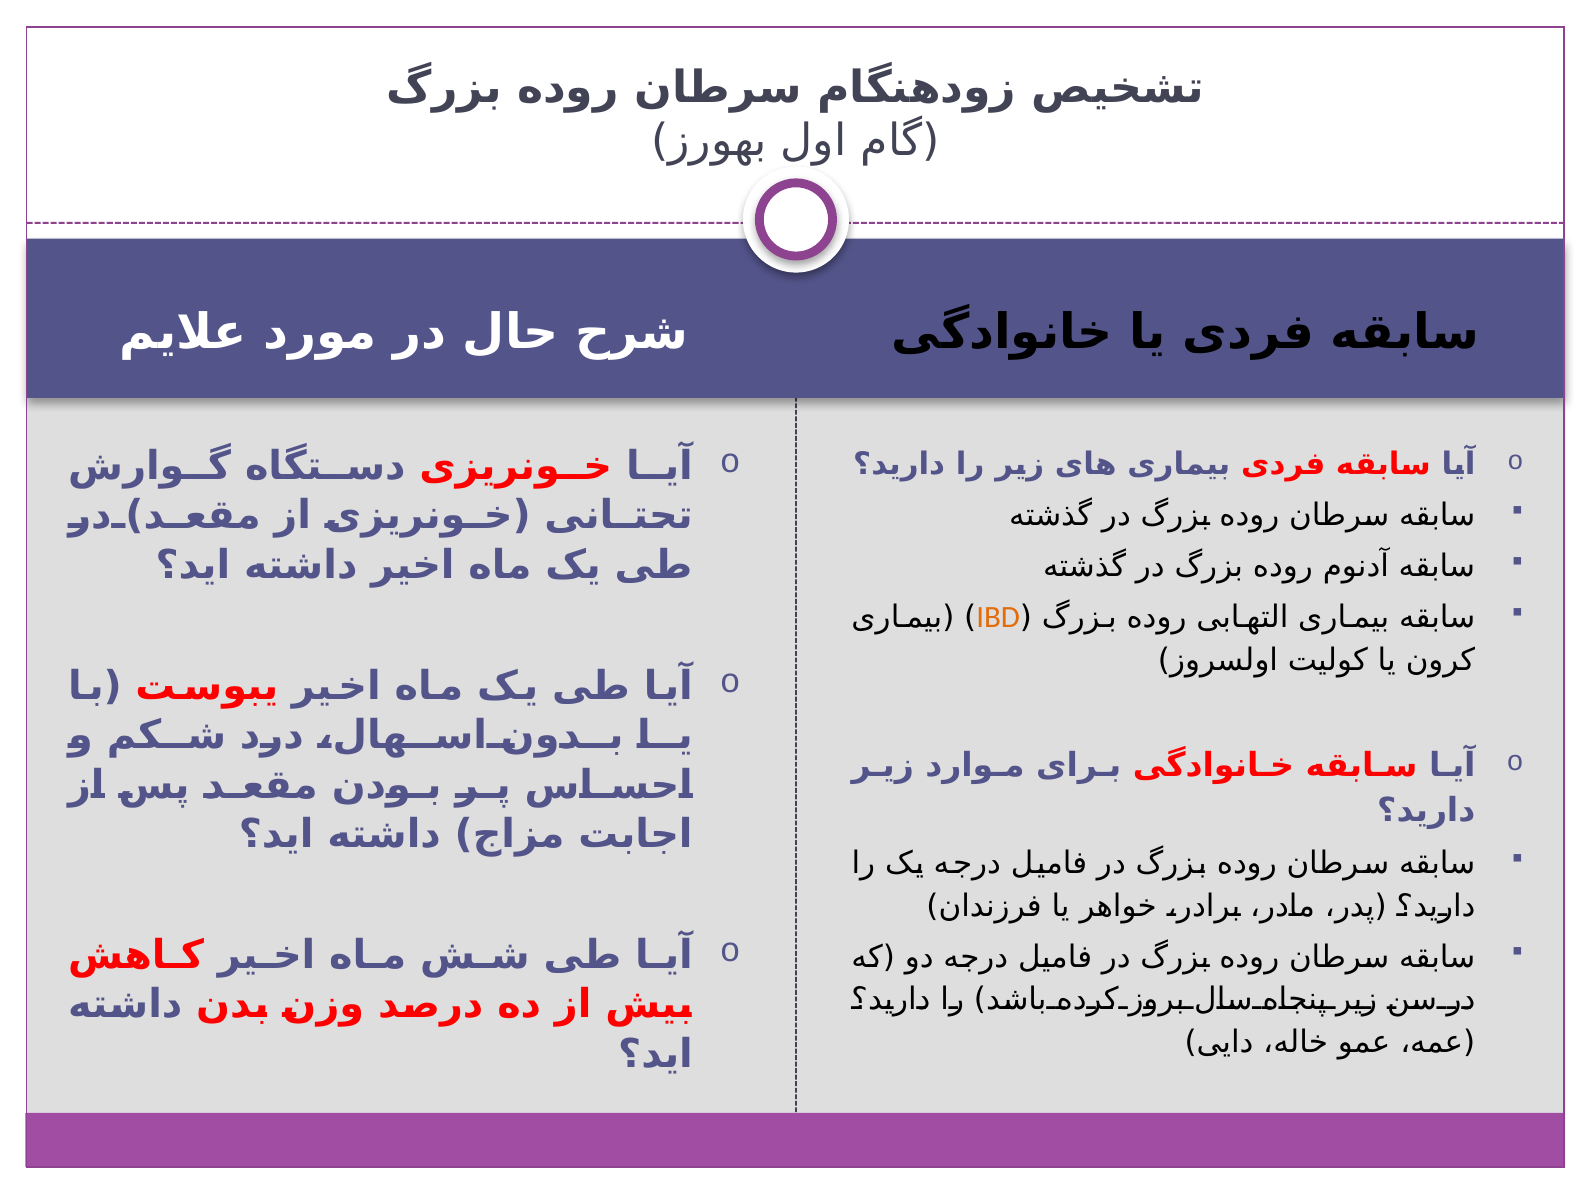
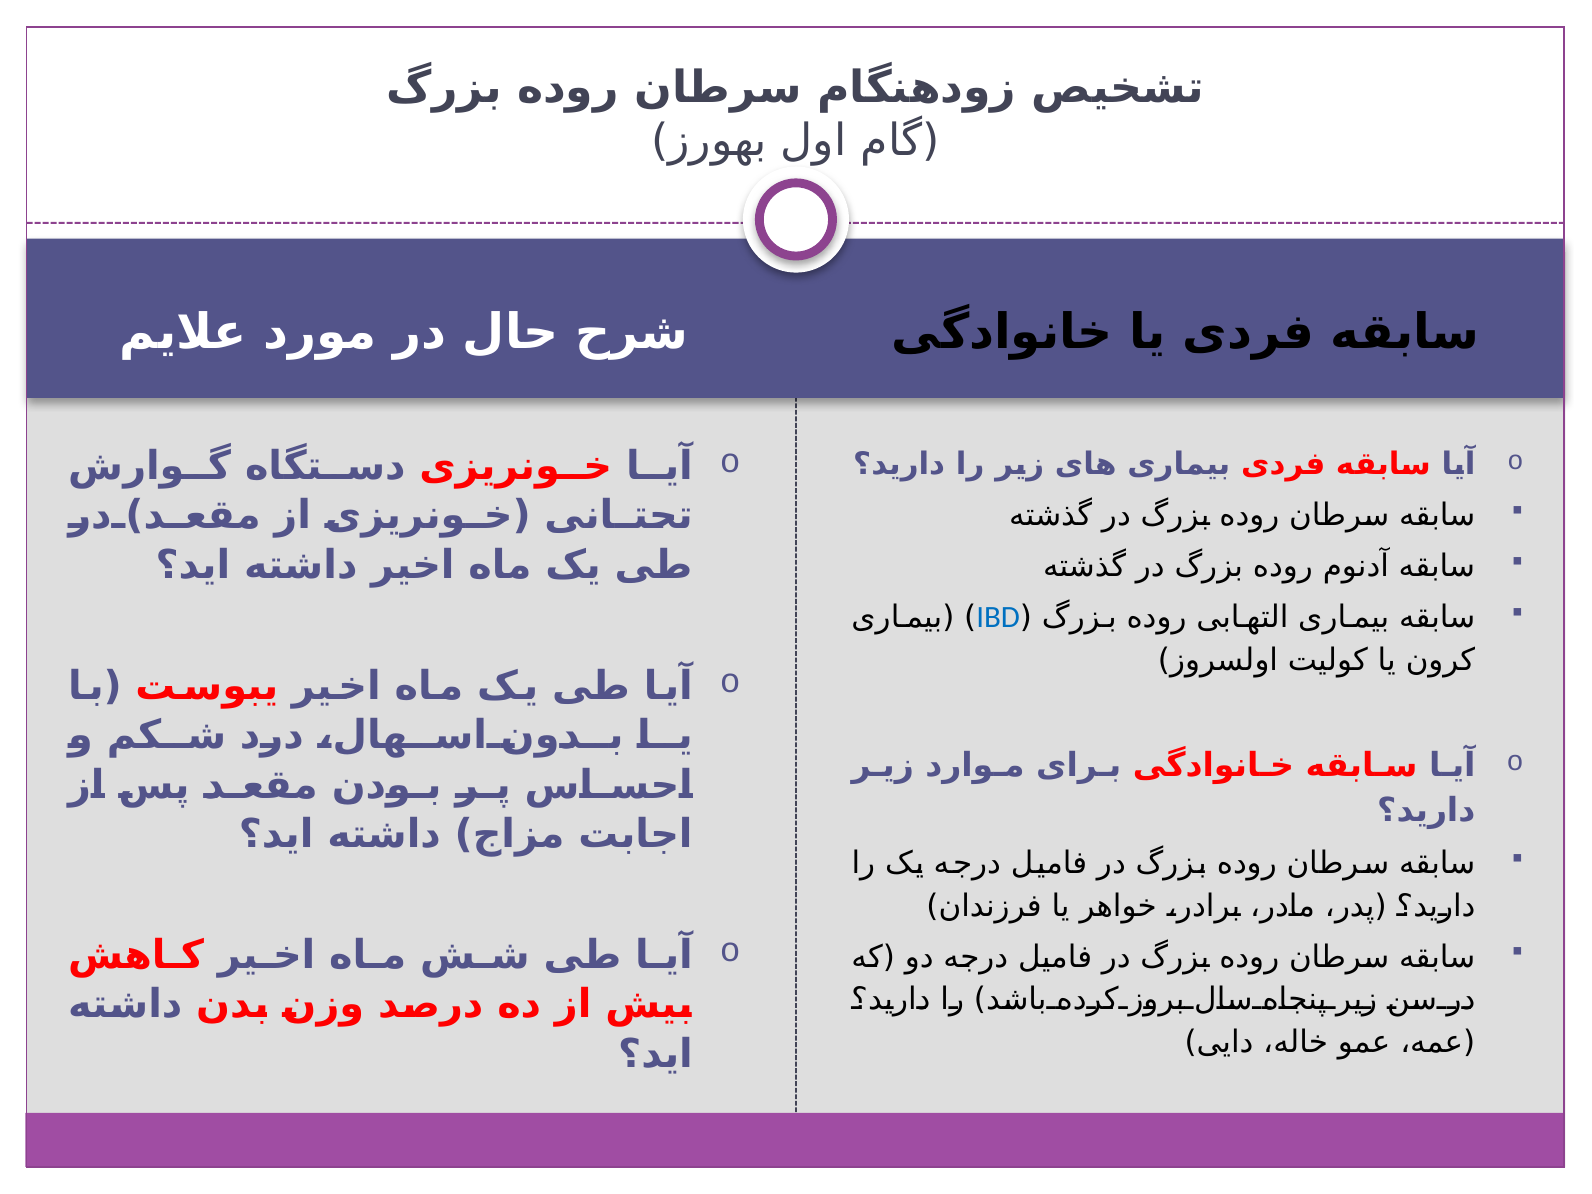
IBD colour: orange -> blue (998, 618)
